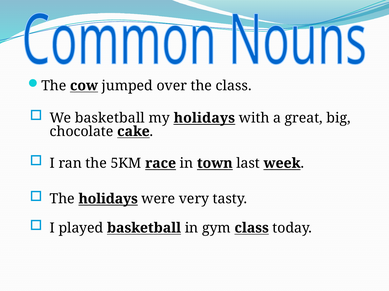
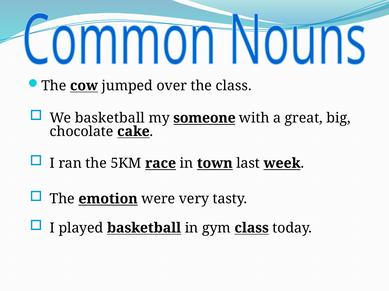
my holidays: holidays -> someone (204, 118)
The holidays: holidays -> emotion (108, 199)
